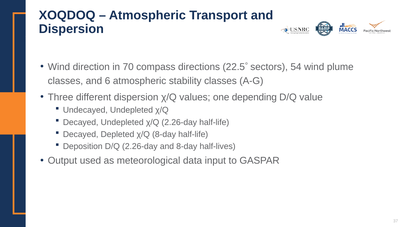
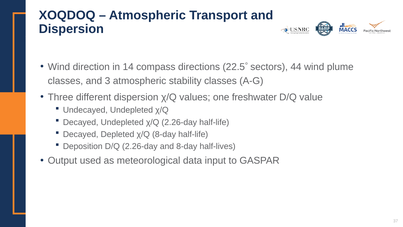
70: 70 -> 14 (128, 67)
54: 54 -> 44 (296, 67)
6: 6 -> 3 (108, 81)
depending: depending -> freshwater (254, 97)
